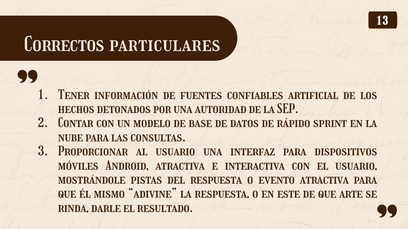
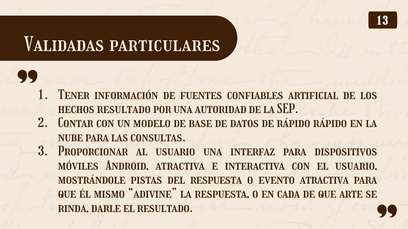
Correctos: Correctos -> Validadas (64, 45)
hechos detonados: detonados -> resultado (124, 109)
rápido sprint: sprint -> rápido (330, 123)
este: este -> cada (289, 194)
